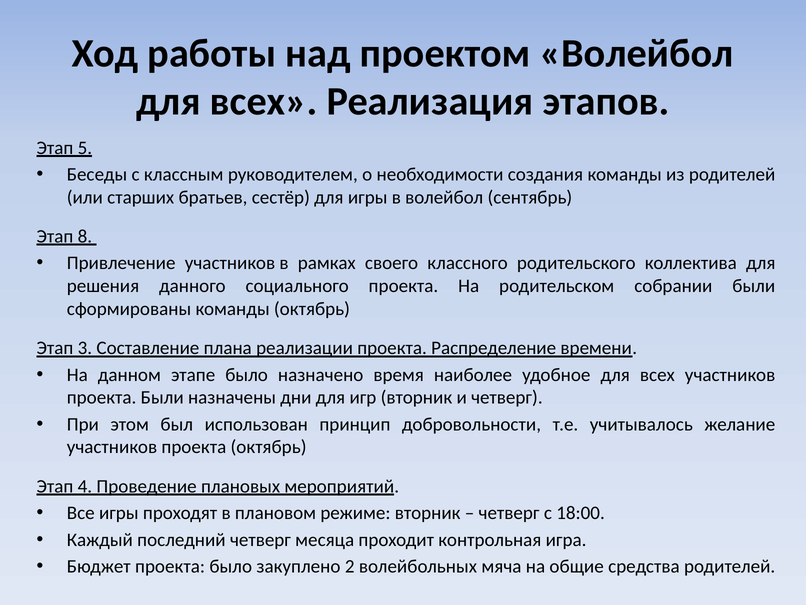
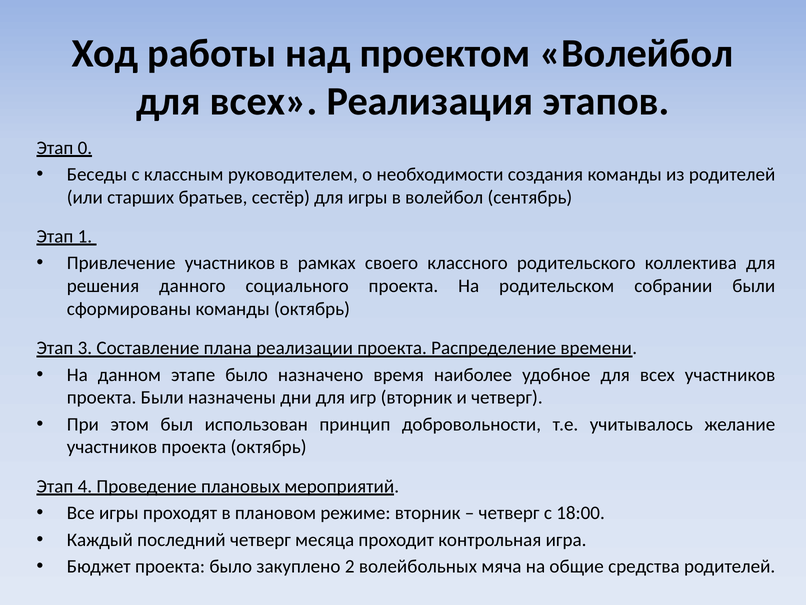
5: 5 -> 0 (85, 148)
8: 8 -> 1 (85, 236)
